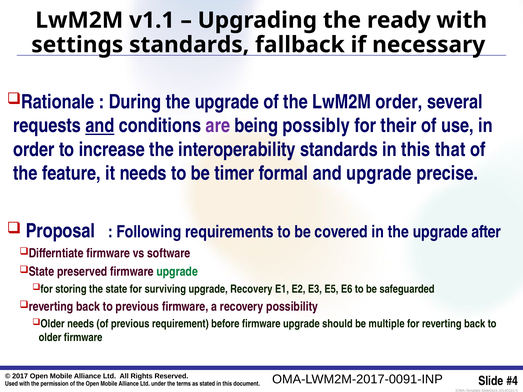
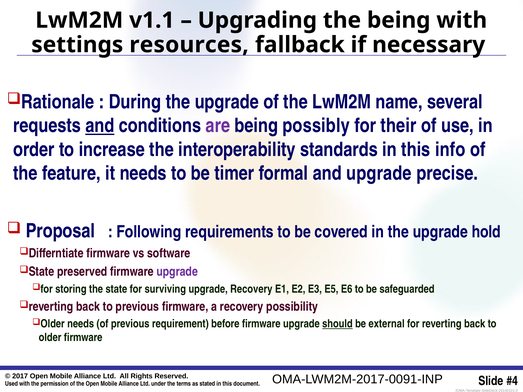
the ready: ready -> being (399, 20)
settings standards: standards -> resources (189, 45)
LwM2M order: order -> name (399, 102)
that: that -> info (450, 150)
after: after -> hold (486, 232)
upgrade colour: green -> purple (177, 272)
should underline: none -> present (337, 324)
multiple: multiple -> external (387, 324)
